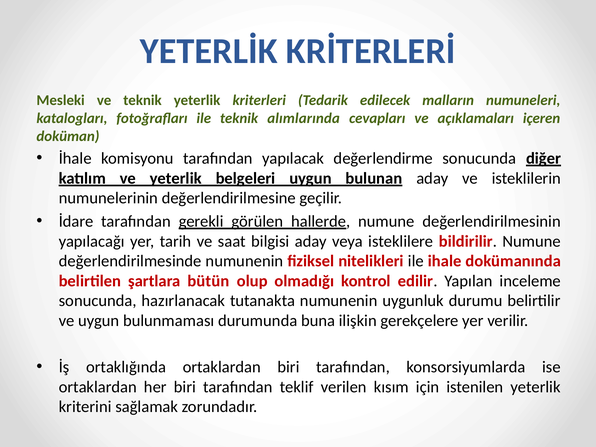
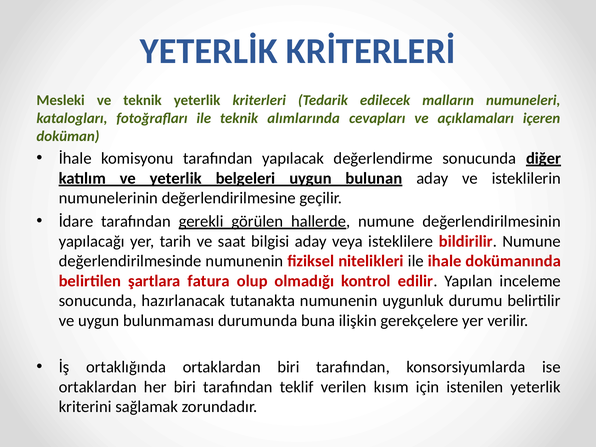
bütün: bütün -> fatura (209, 281)
